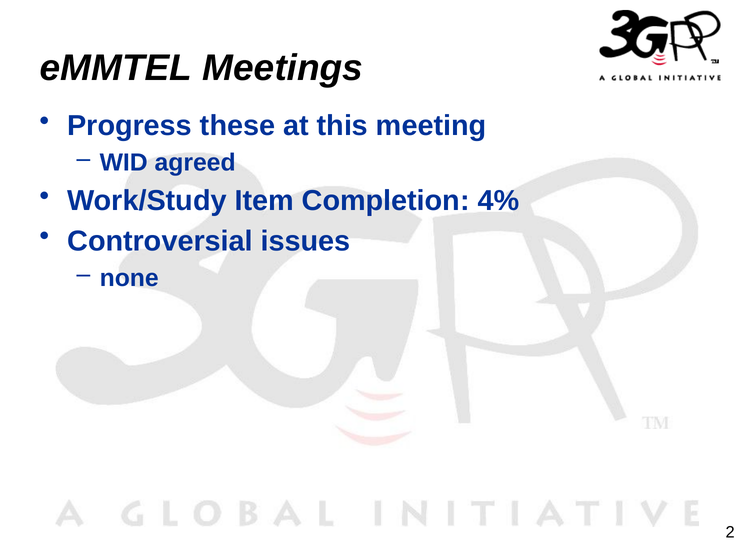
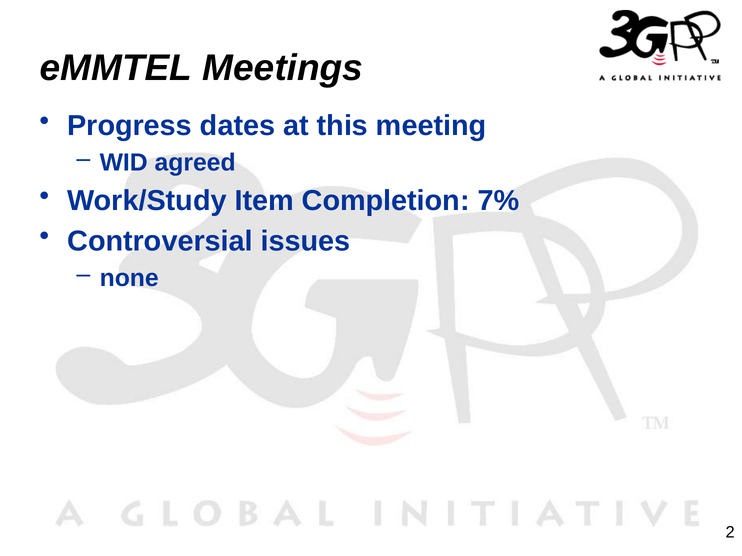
these: these -> dates (238, 126)
4%: 4% -> 7% (498, 201)
